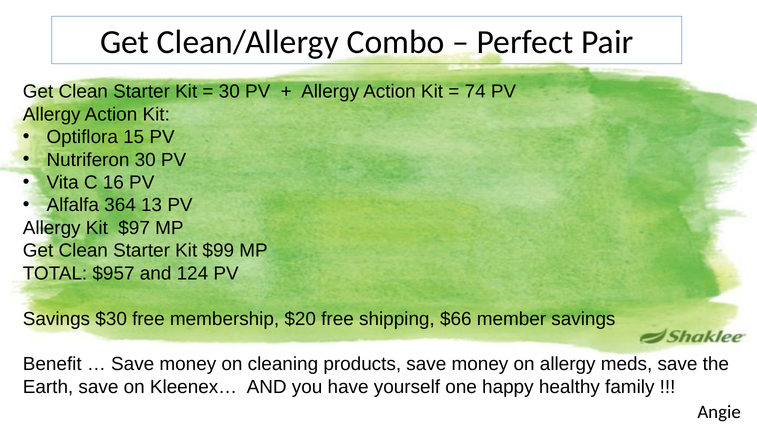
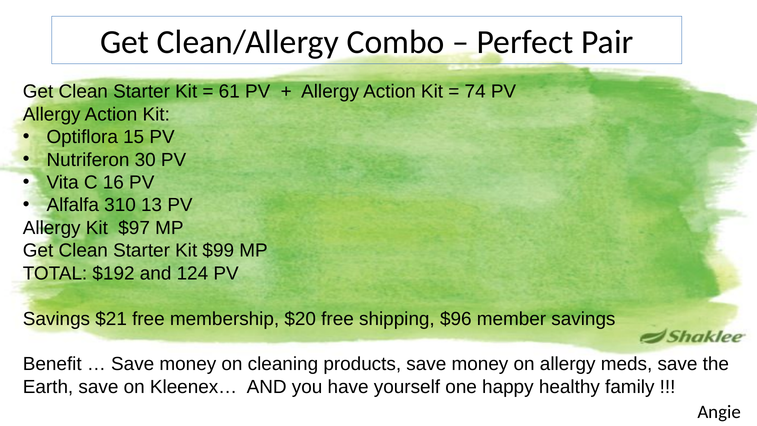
30: 30 -> 61 (229, 92)
364: 364 -> 310 (120, 205)
$957: $957 -> $192 (114, 273)
$30: $30 -> $21 (111, 319)
$66: $66 -> $96 (456, 319)
